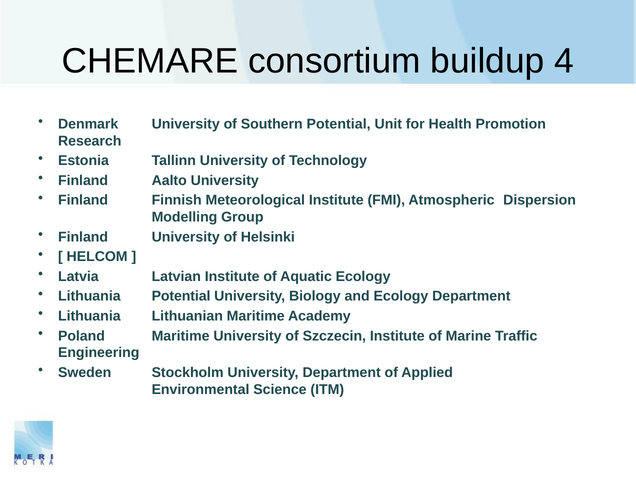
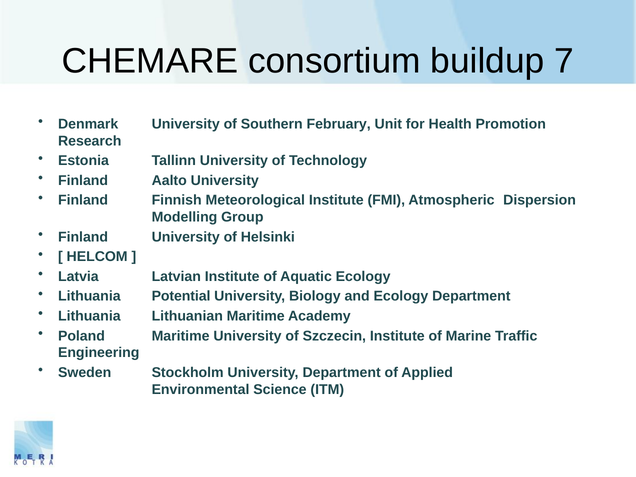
4: 4 -> 7 (564, 61)
Southern Potential: Potential -> February (339, 124)
